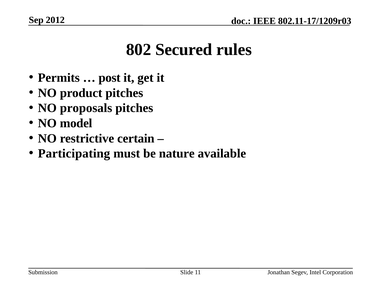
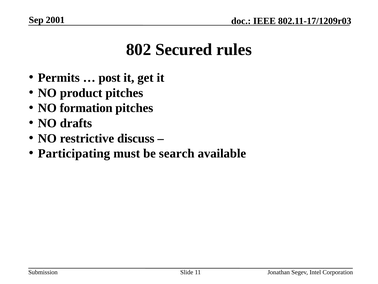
2012: 2012 -> 2001 (55, 20)
proposals: proposals -> formation (86, 108)
model: model -> drafts (76, 123)
certain: certain -> discuss (136, 138)
nature: nature -> search (177, 153)
